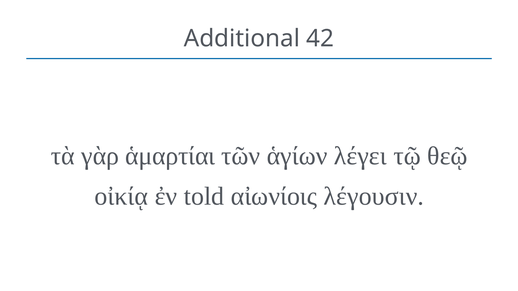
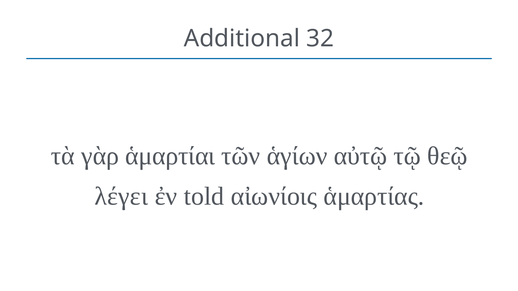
42: 42 -> 32 (320, 39)
λέγει: λέγει -> αὐτῷ (361, 156)
οἰκίᾳ: οἰκίᾳ -> λέγει (121, 197)
λέγουσιν: λέγουσιν -> ἁμαρτίας (374, 197)
